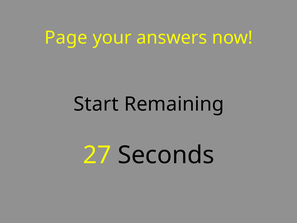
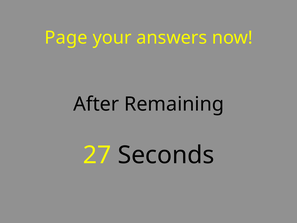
Start: Start -> After (96, 104)
